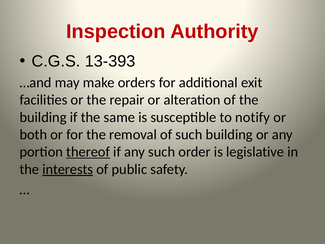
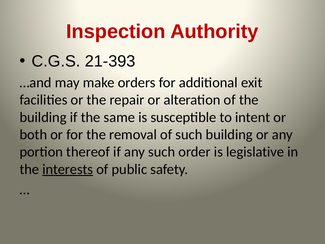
13-393: 13-393 -> 21-393 (110, 61)
notify: notify -> intent (253, 117)
thereof underline: present -> none (88, 152)
